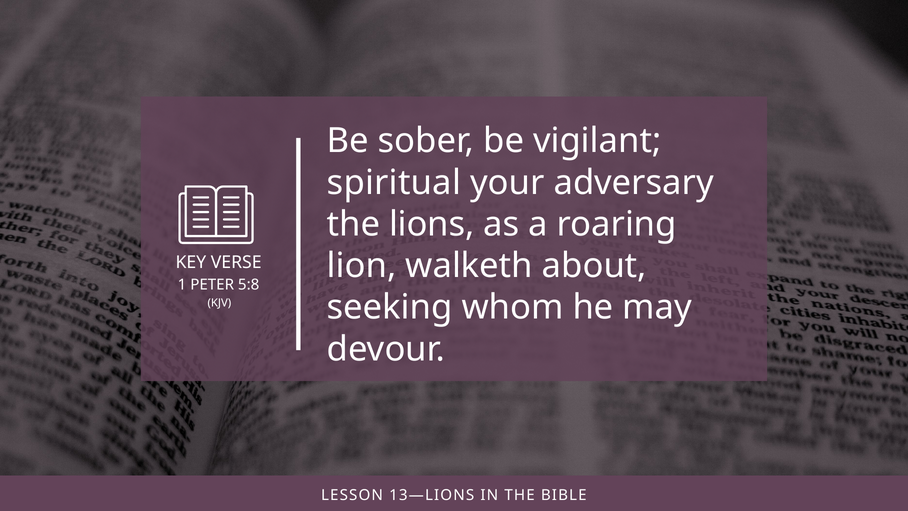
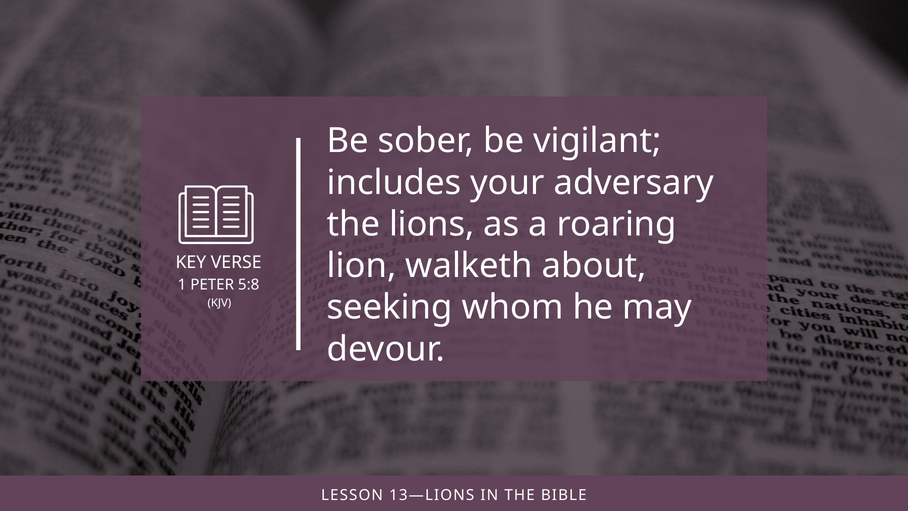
spiritual: spiritual -> includes (394, 183)
